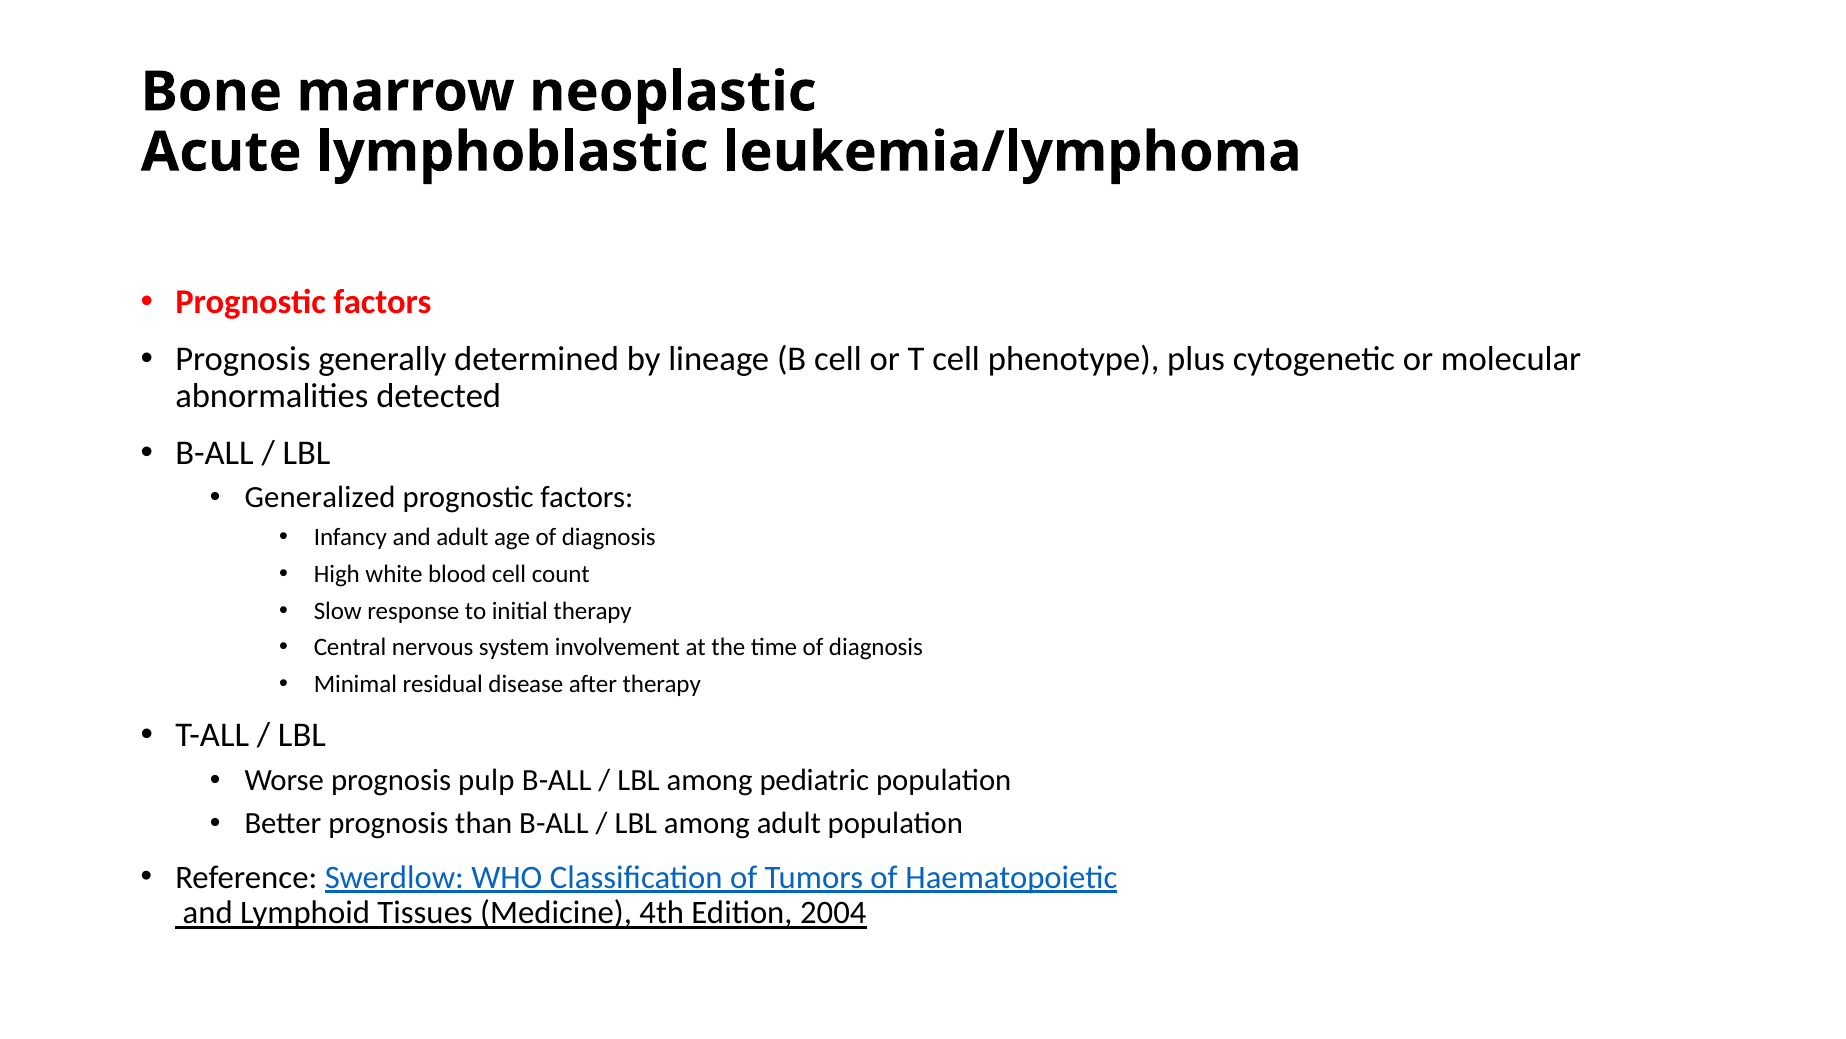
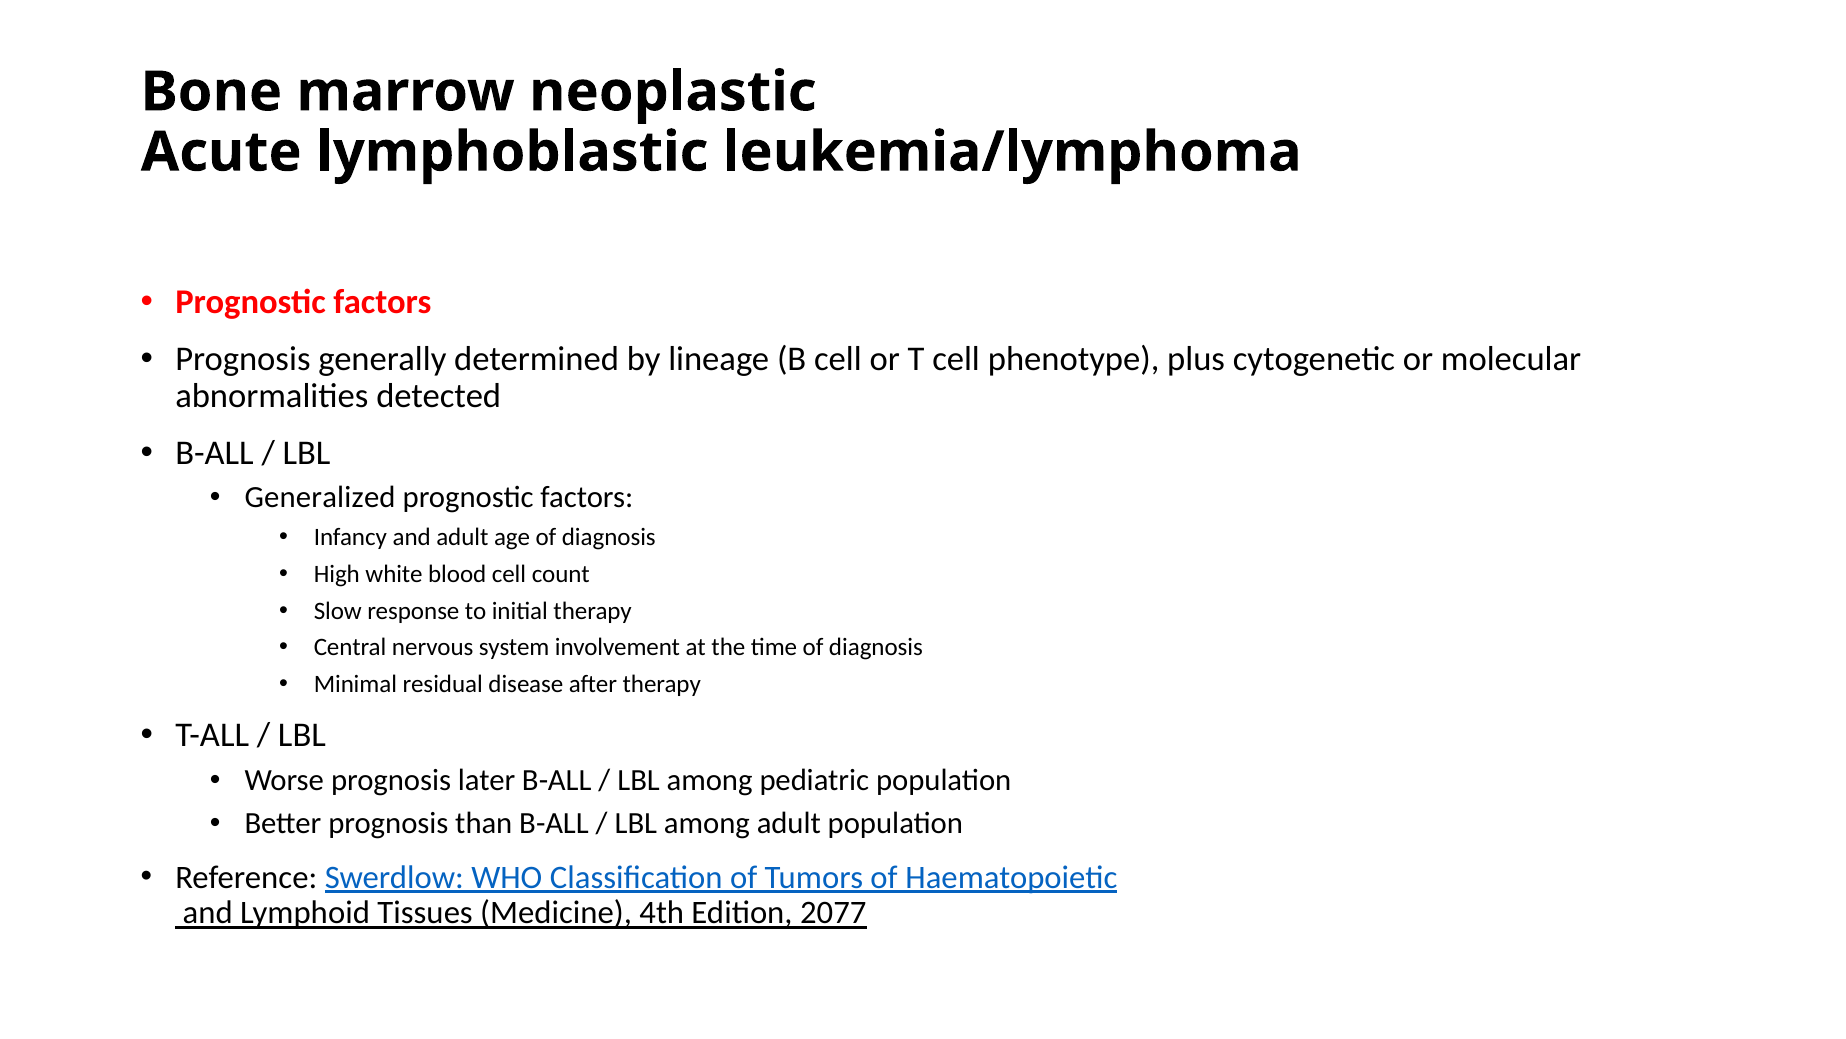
pulp: pulp -> later (487, 780)
2004: 2004 -> 2077 (833, 913)
